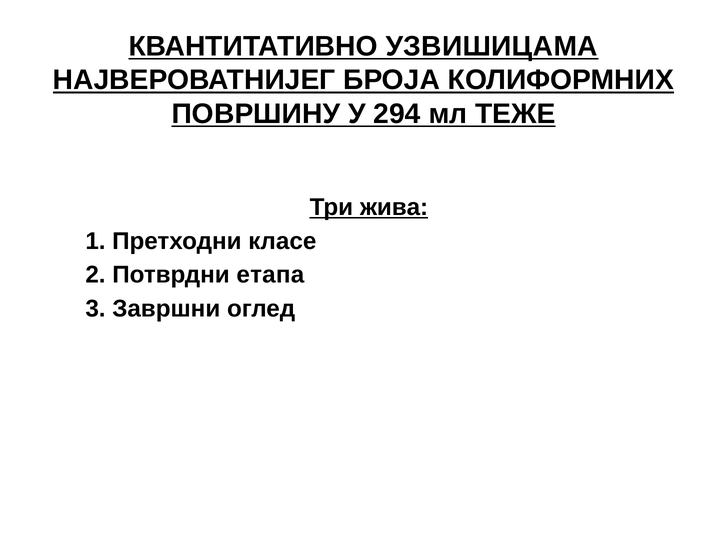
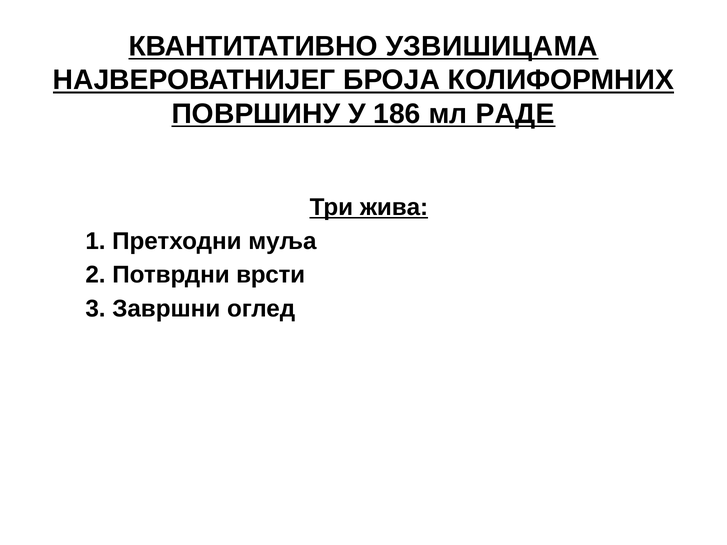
294: 294 -> 186 (397, 114)
ТЕЖЕ: ТЕЖЕ -> РАДЕ (515, 114)
класе: класе -> муља (282, 241)
етапа: етапа -> врсти (271, 275)
